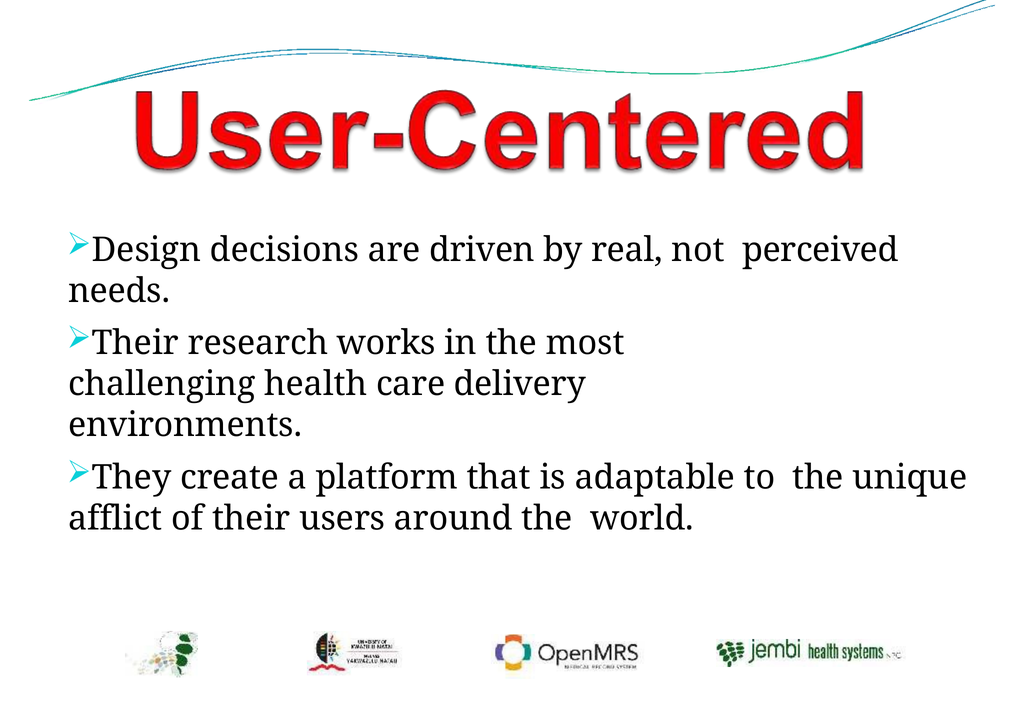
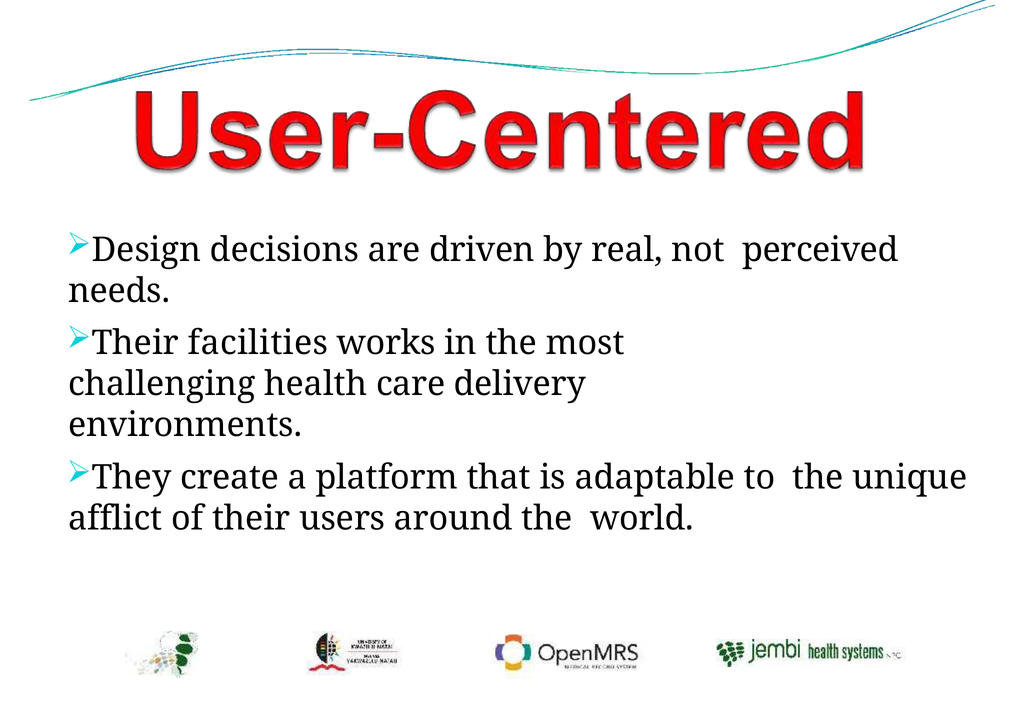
research: research -> facilities (258, 343)
